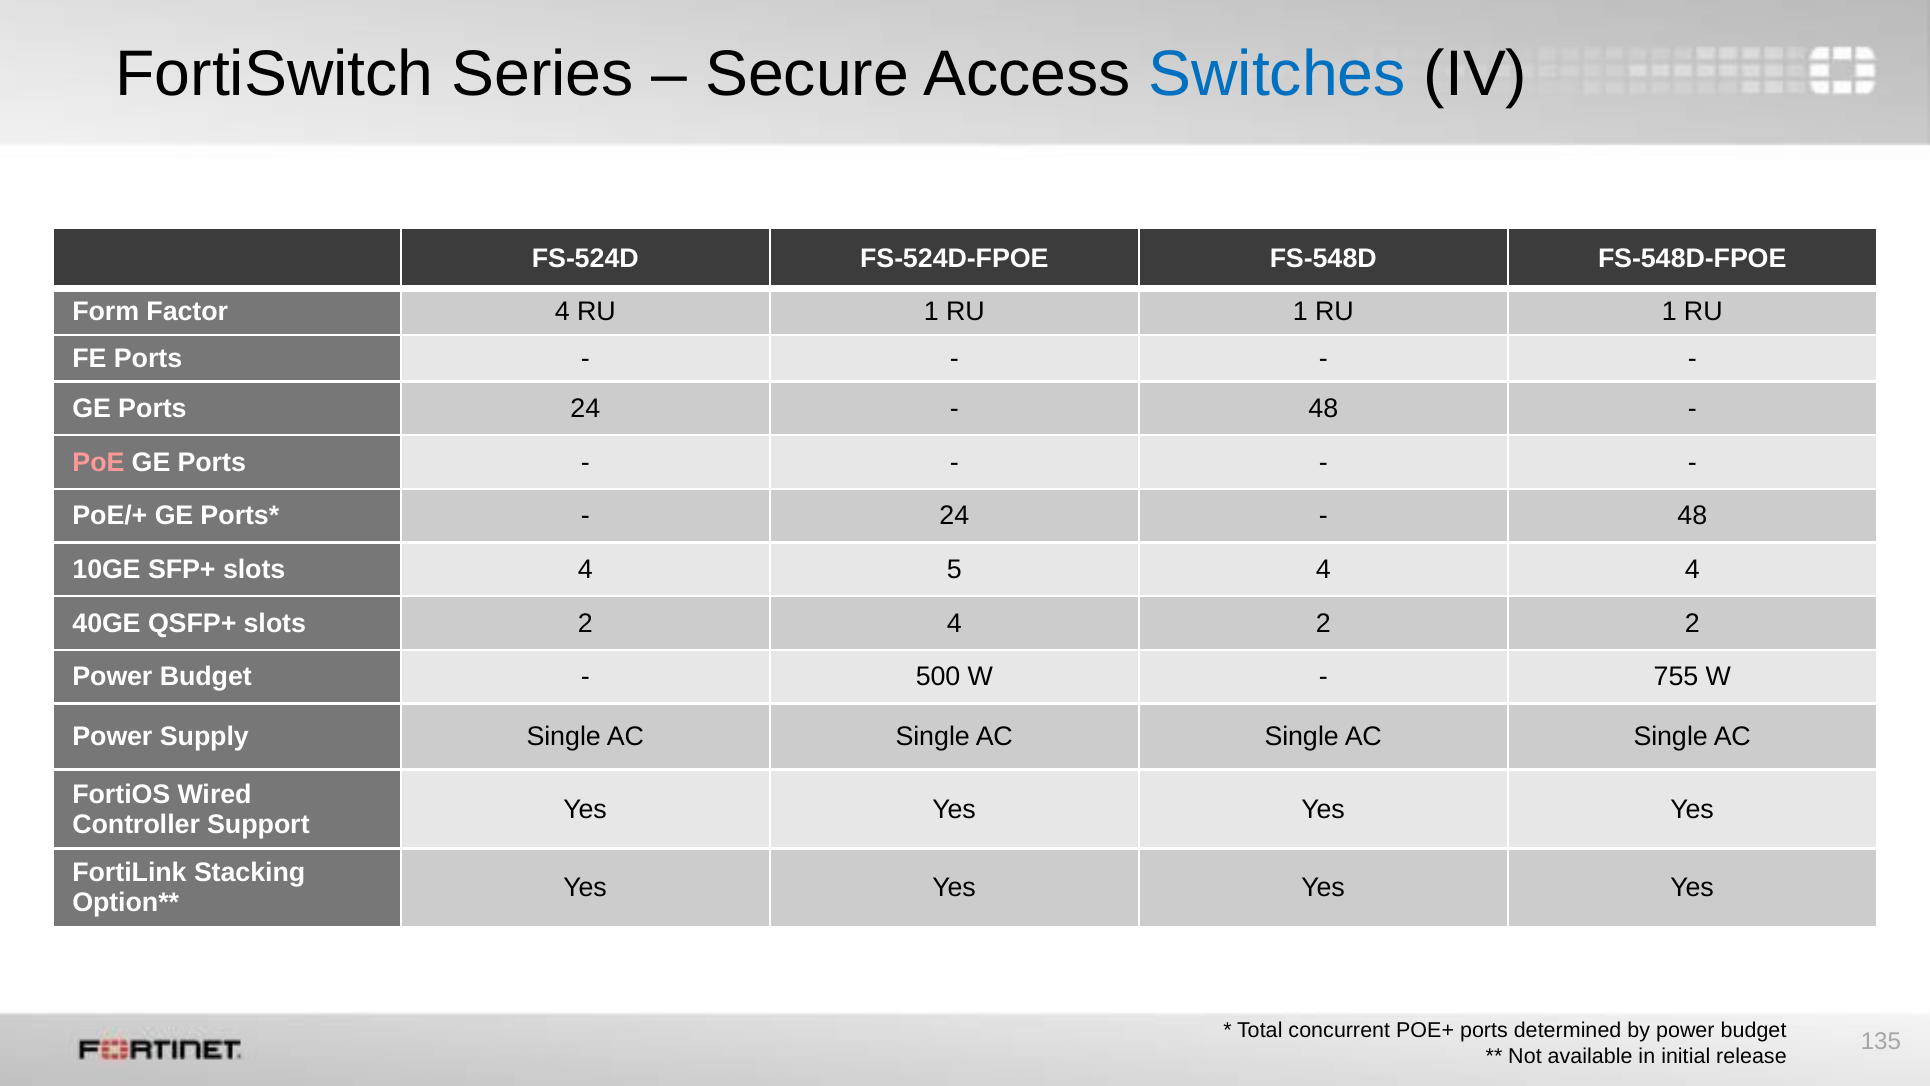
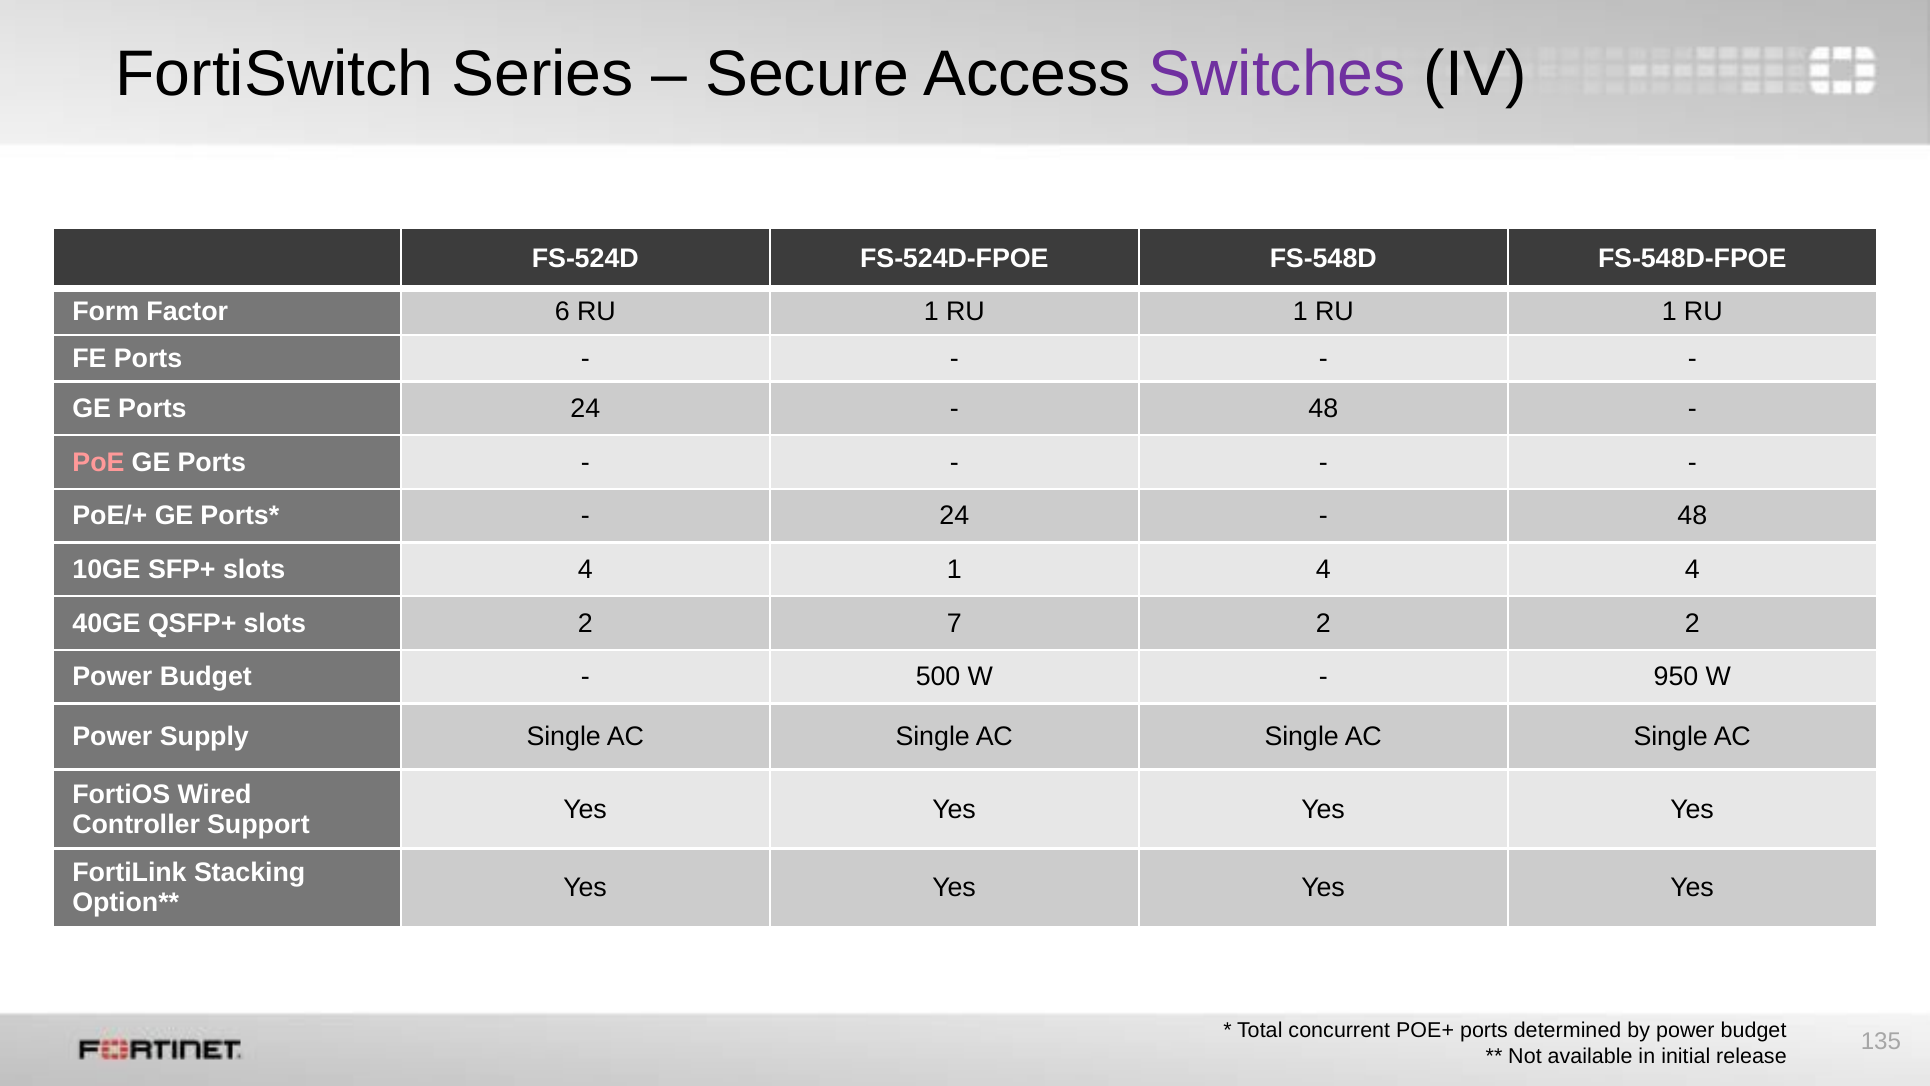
Switches colour: blue -> purple (1277, 74)
Factor 4: 4 -> 6 (562, 312)
4 5: 5 -> 1 (954, 569)
2 4: 4 -> 7 (954, 623)
755: 755 -> 950 (1676, 677)
